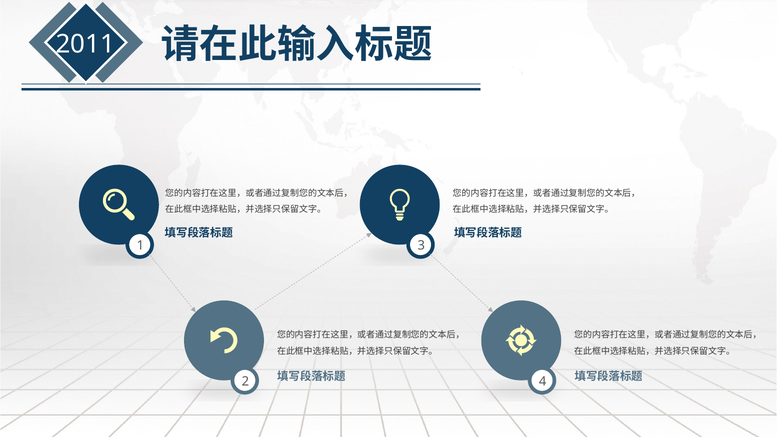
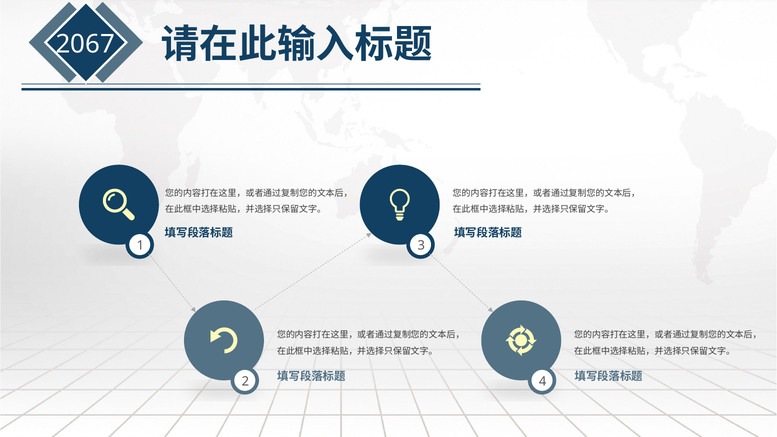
2011: 2011 -> 2067 (85, 44)
